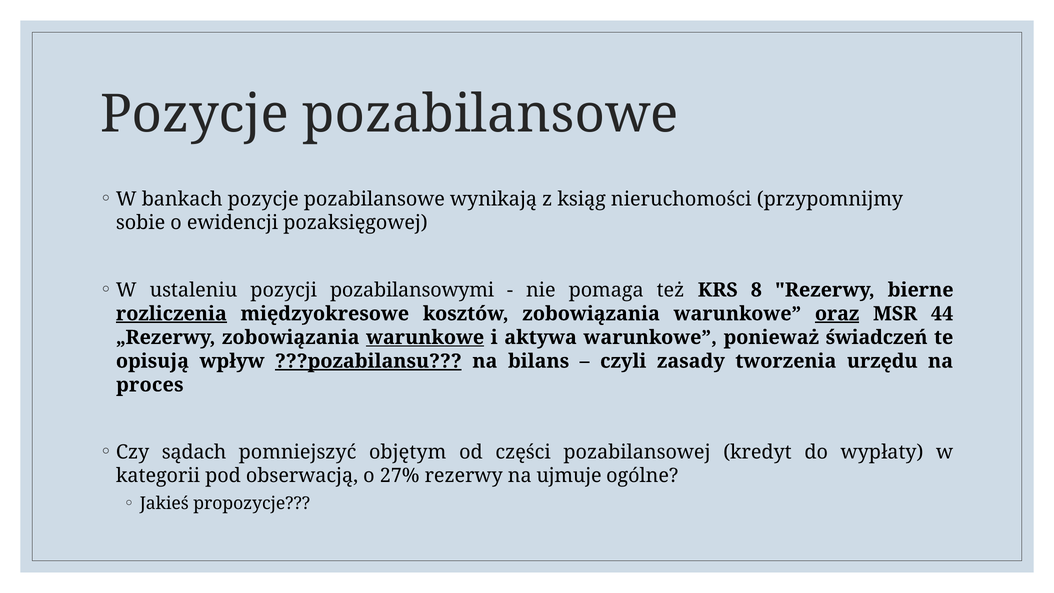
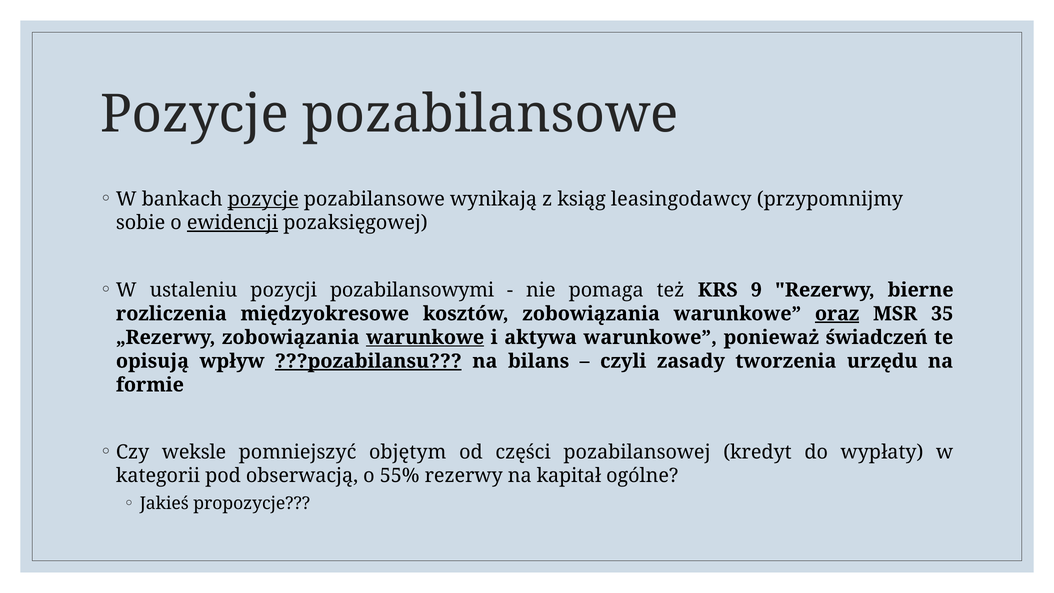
pozycje underline: none -> present (263, 199)
nieruchomości: nieruchomości -> leasingodawcy (681, 199)
ewidencji underline: none -> present (233, 223)
8: 8 -> 9 (756, 290)
rozliczenia underline: present -> none (171, 314)
44: 44 -> 35 (942, 314)
proces: proces -> formie (150, 385)
sądach: sądach -> weksle (194, 452)
27%: 27% -> 55% (400, 476)
ujmuje: ujmuje -> kapitał (569, 476)
